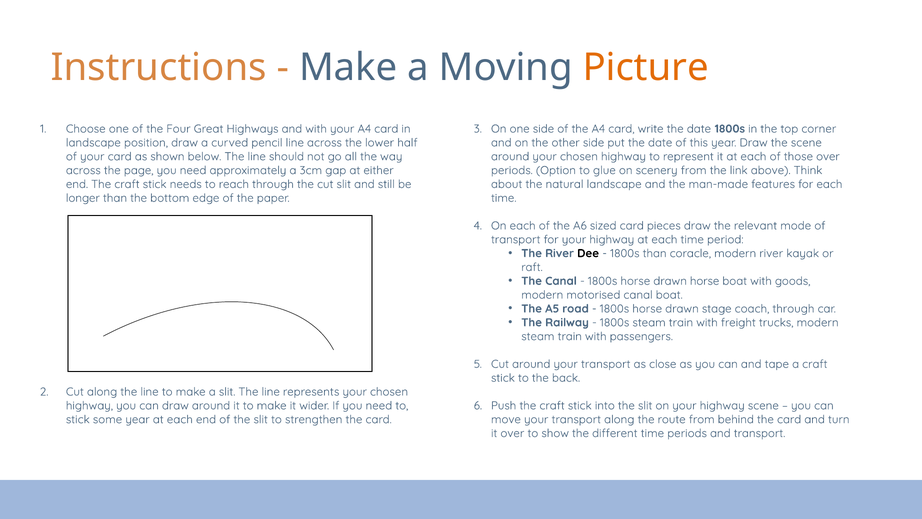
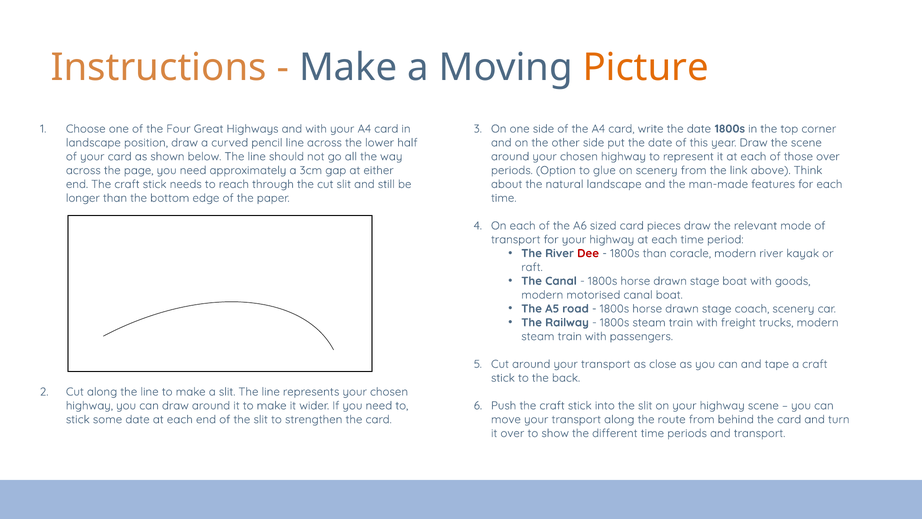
Dee colour: black -> red (588, 253)
horse: horse -> stage (705, 281)
coach through: through -> scenery (793, 308)
some year: year -> date (138, 419)
